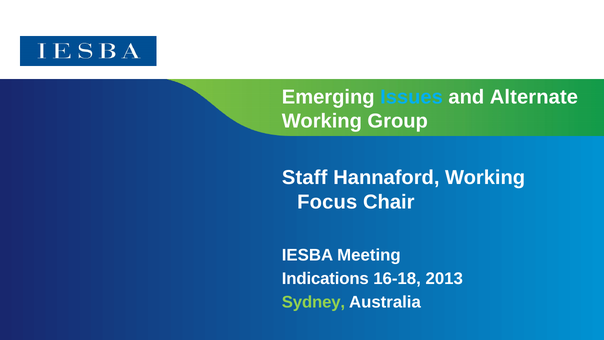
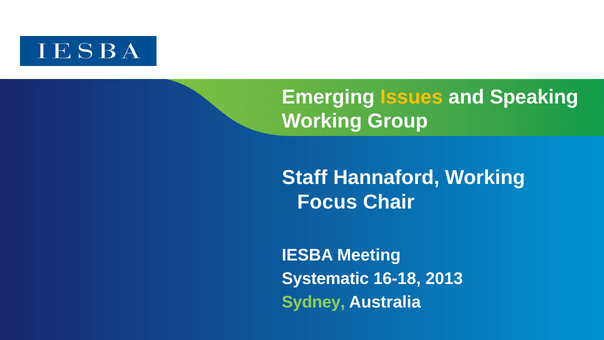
Issues colour: light blue -> yellow (412, 97)
Alternate: Alternate -> Speaking (534, 97)
Indications: Indications -> Systematic (325, 279)
